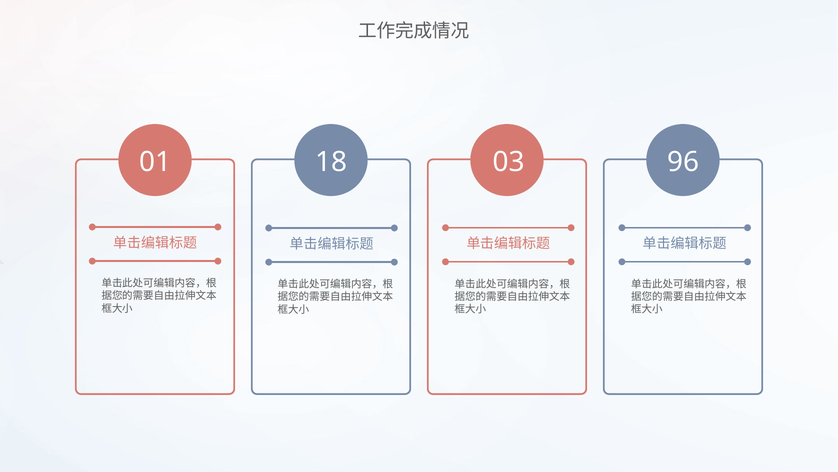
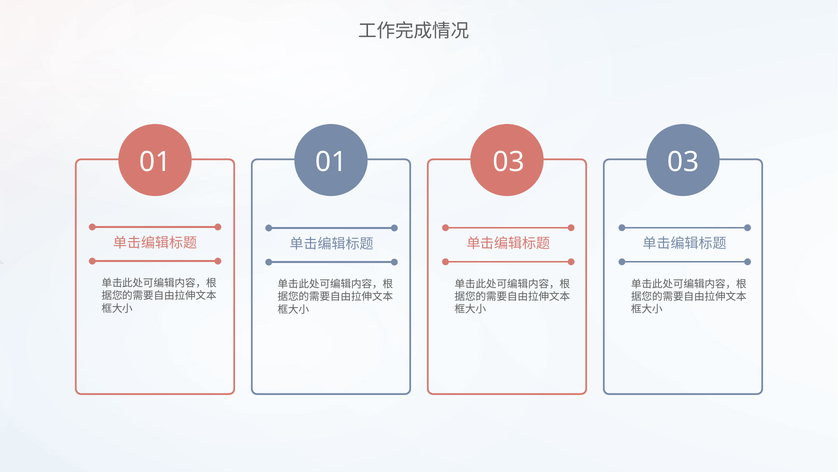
01 18: 18 -> 01 (331, 162)
03 96: 96 -> 03 (683, 162)
